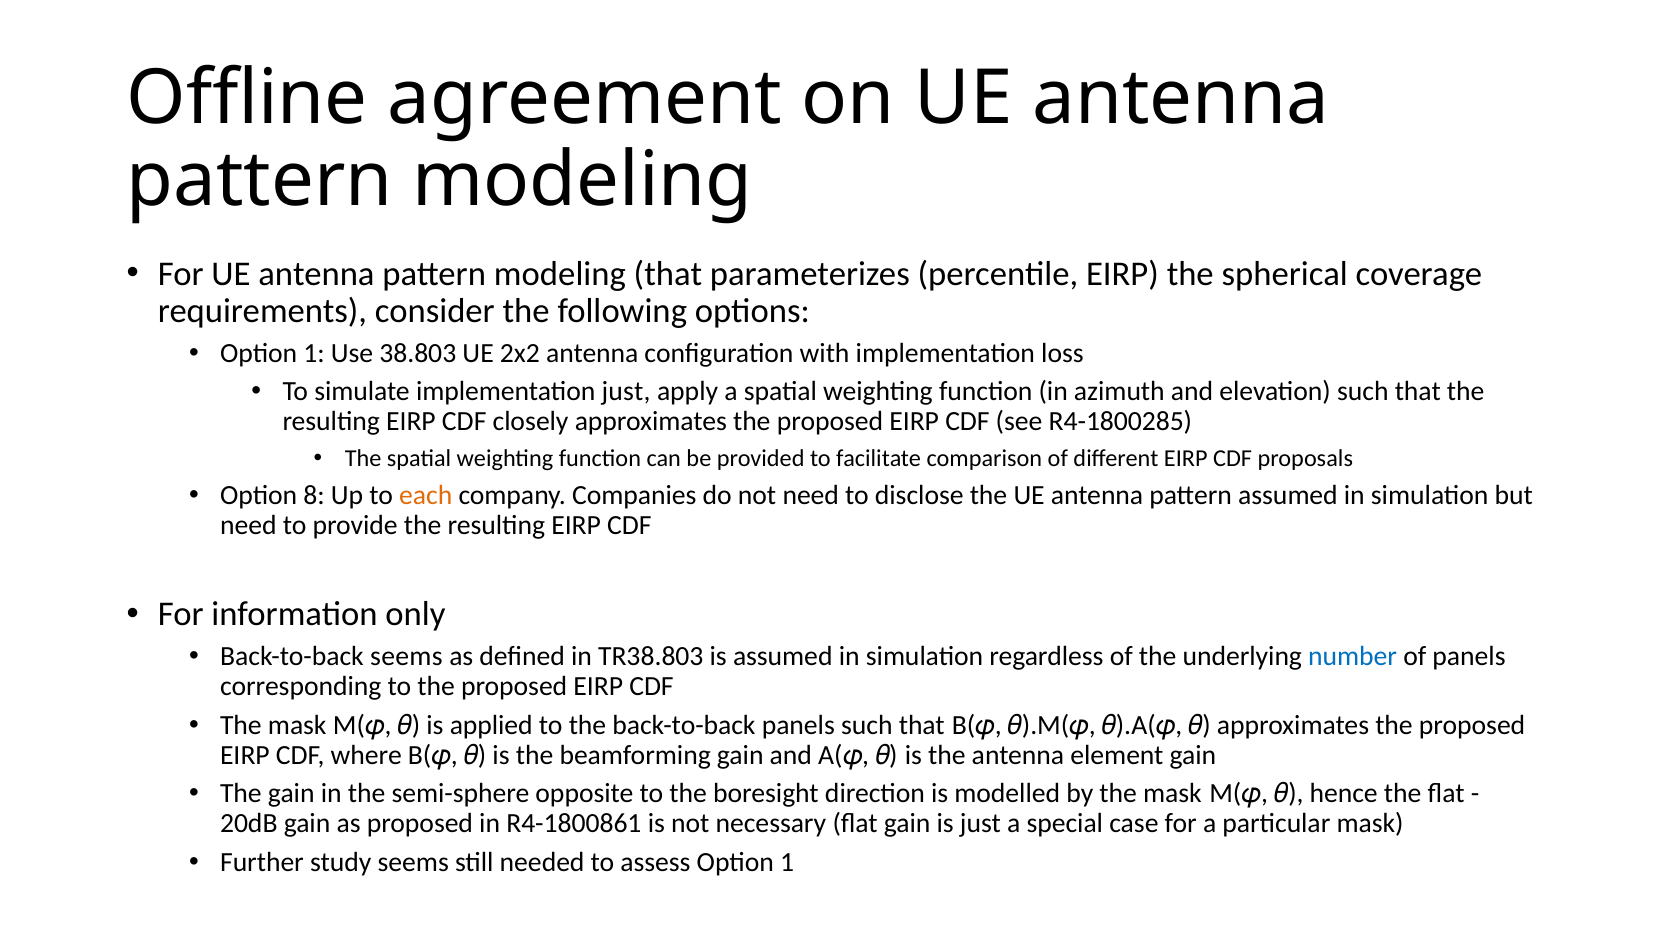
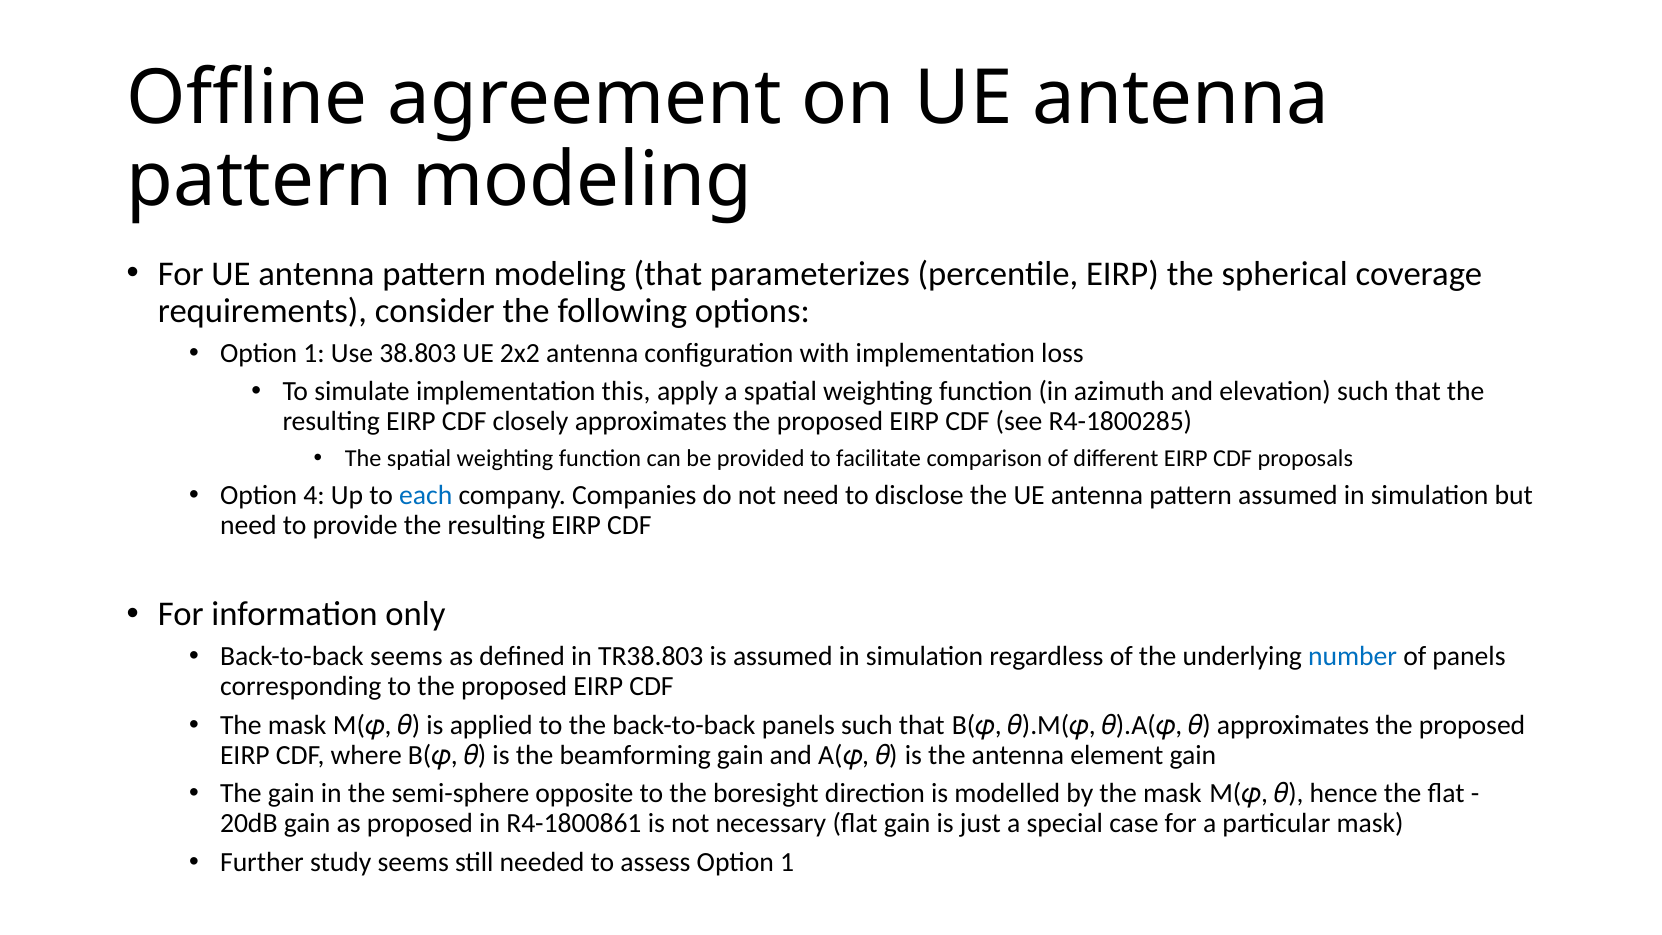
implementation just: just -> this (626, 392)
8: 8 -> 4 (314, 495)
each colour: orange -> blue (426, 495)
